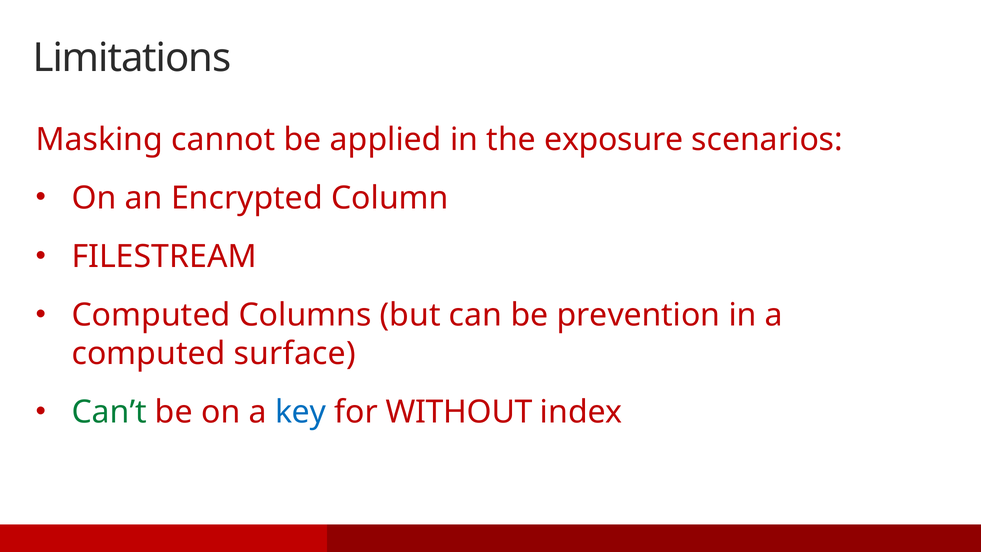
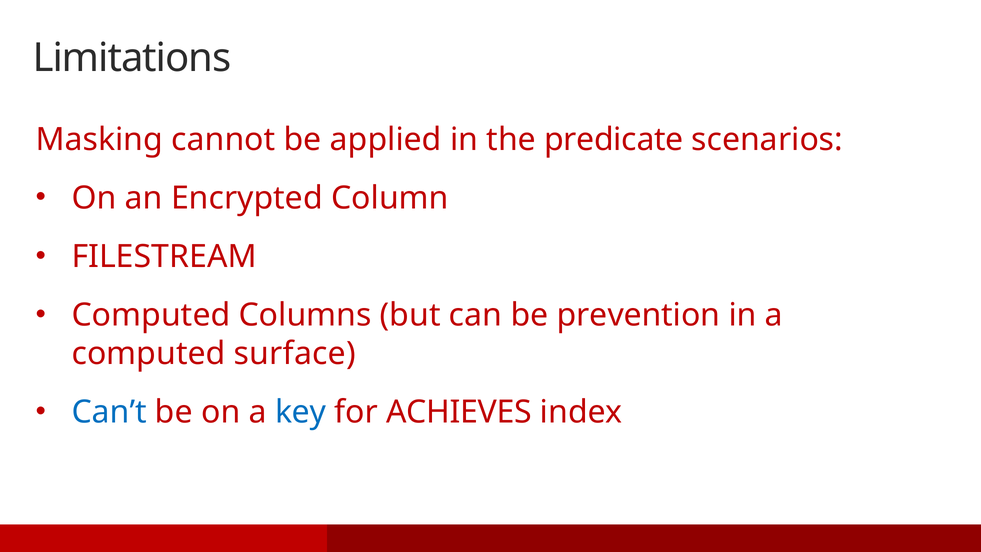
exposure: exposure -> predicate (614, 140)
Can’t colour: green -> blue (109, 412)
WITHOUT: WITHOUT -> ACHIEVES (459, 412)
